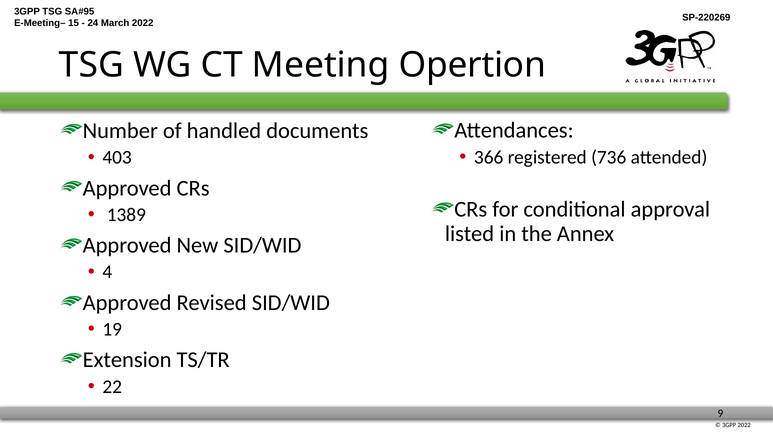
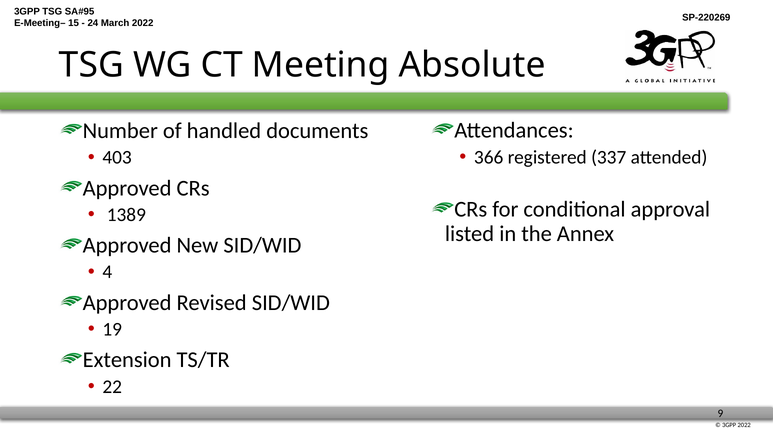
Opertion: Opertion -> Absolute (472, 65)
736: 736 -> 337 (609, 157)
